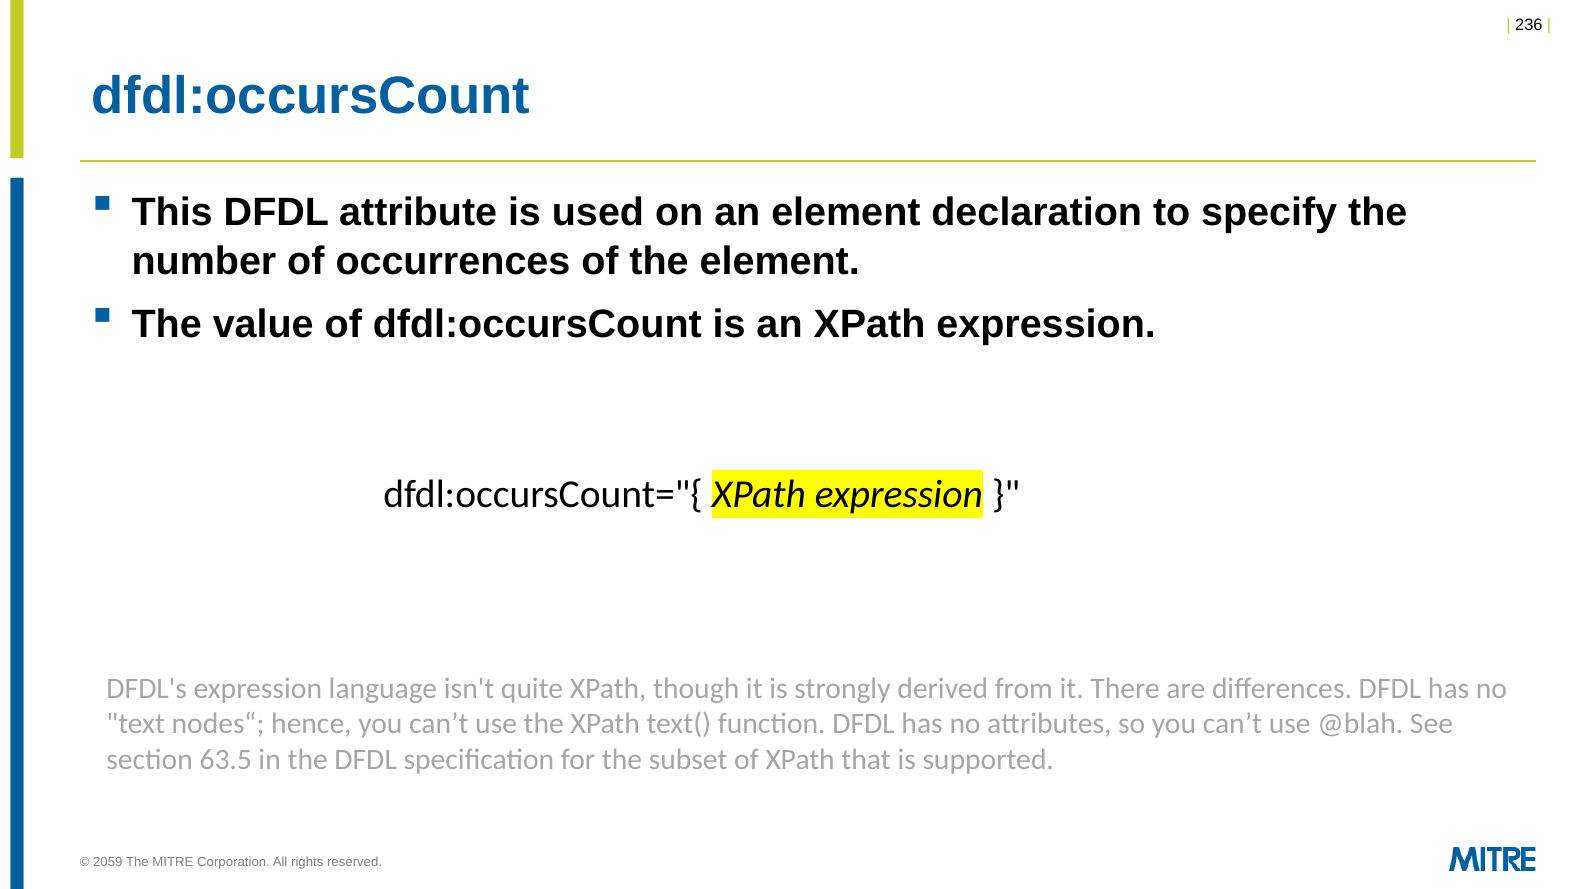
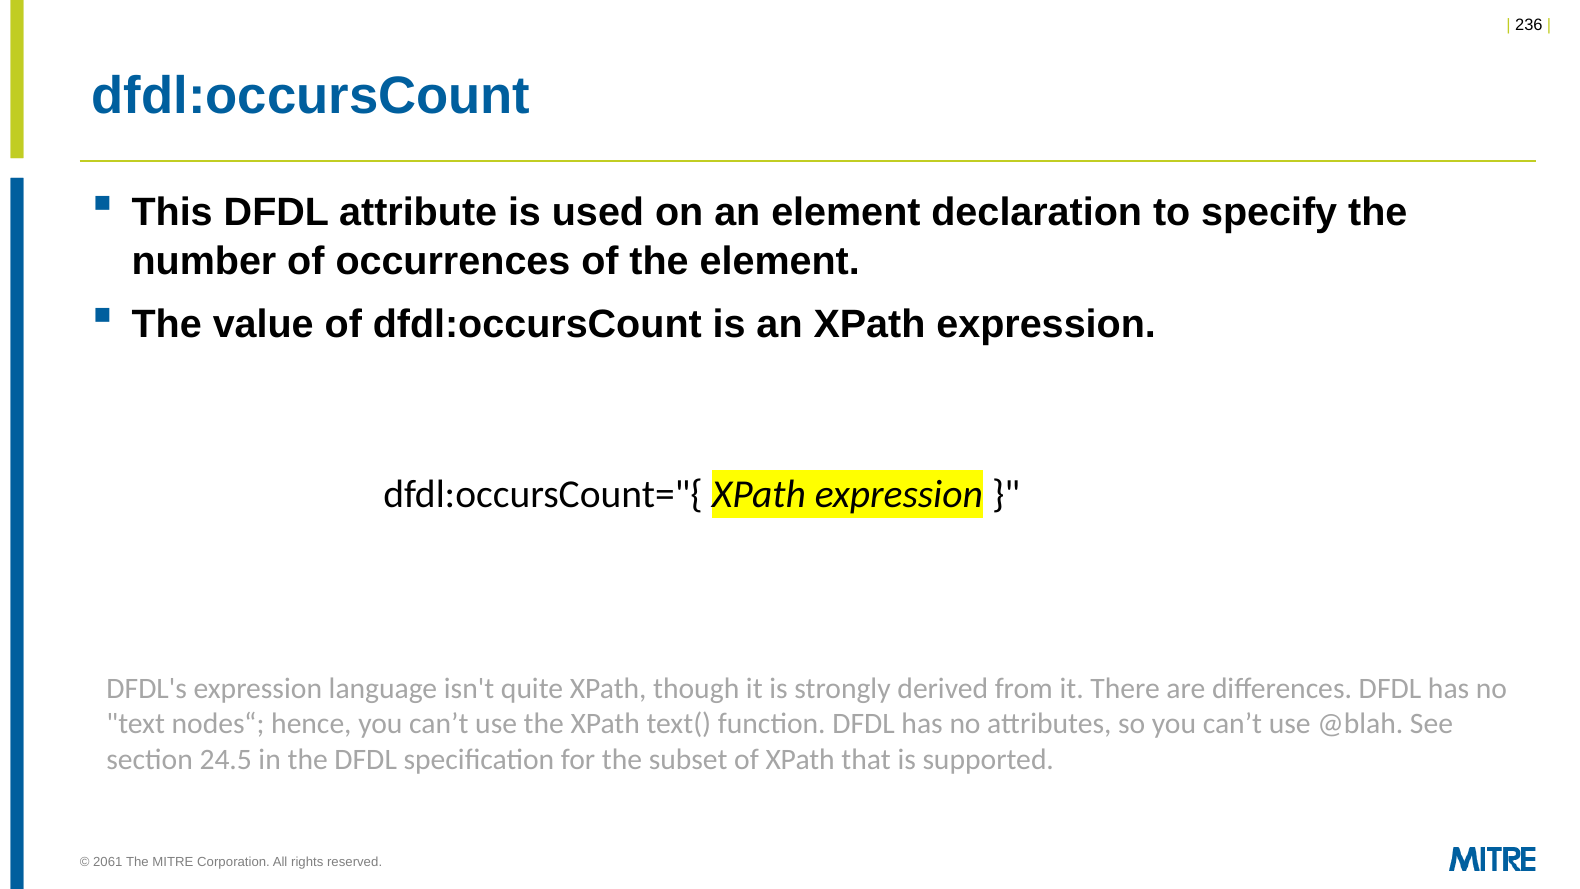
63.5: 63.5 -> 24.5 (226, 760)
2059: 2059 -> 2061 (108, 862)
